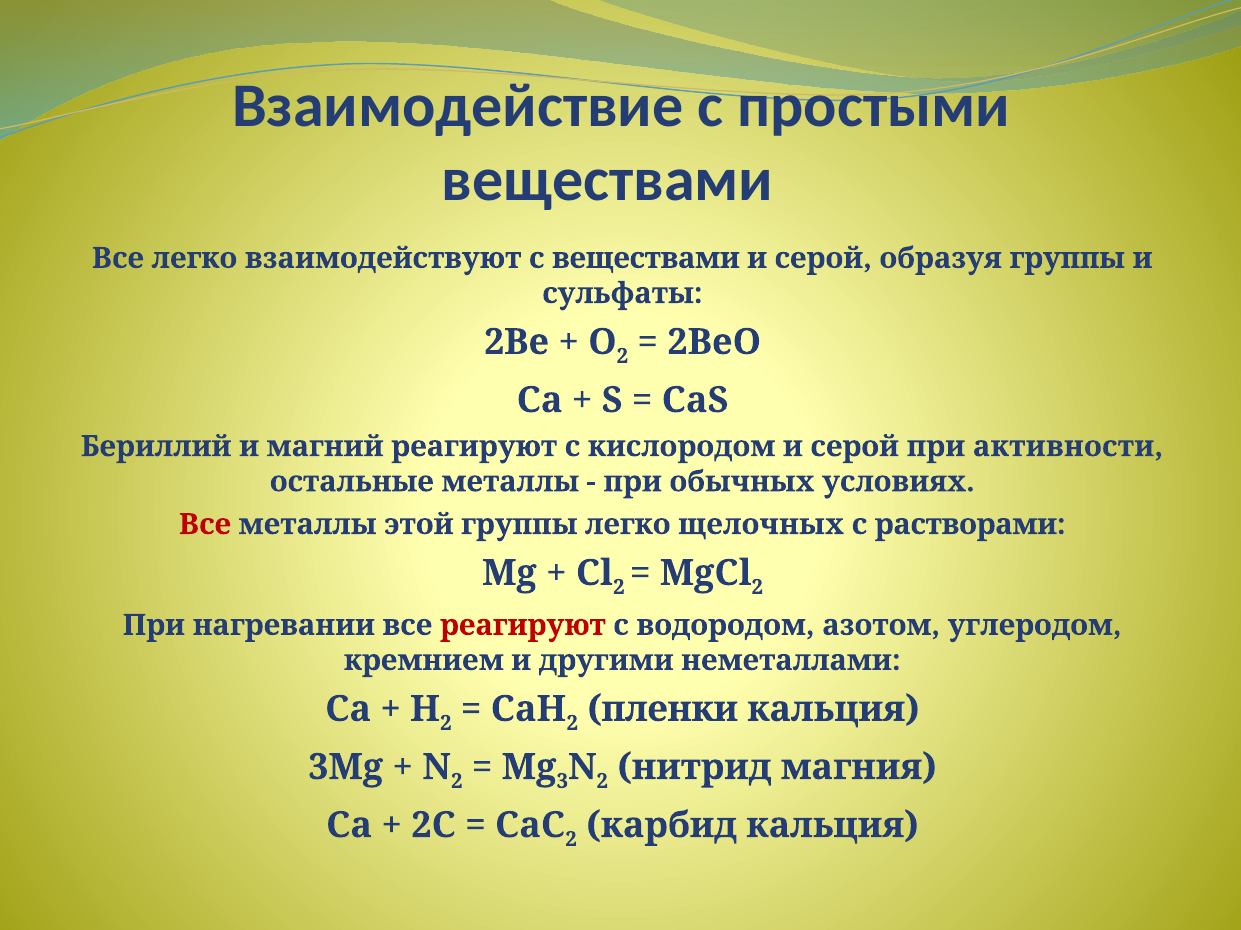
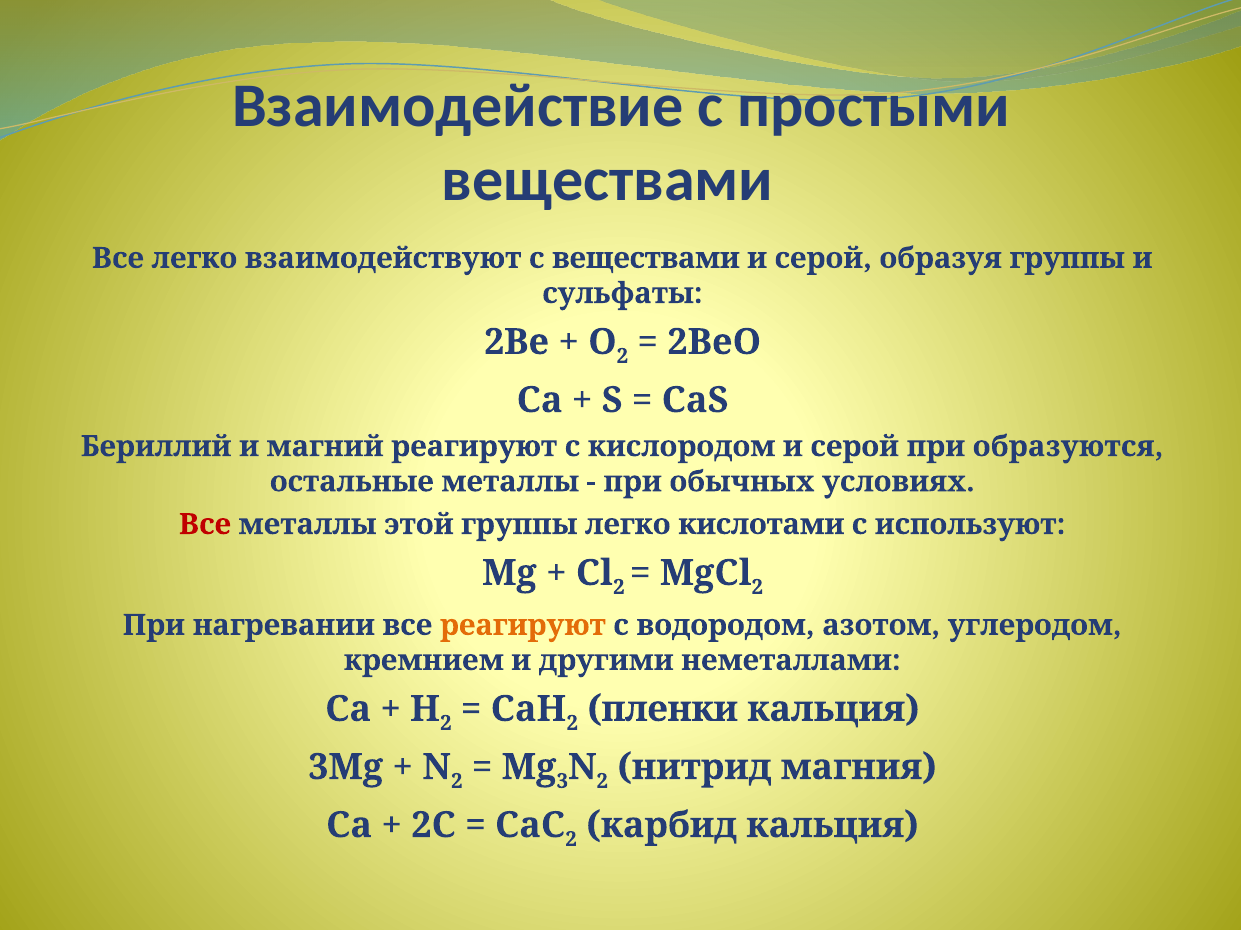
активности: активности -> образуются (1068, 447)
щелочных: щелочных -> кислотами (761, 525)
растворами: растворами -> используют (970, 525)
реагируют colour: red -> orange (523, 626)
